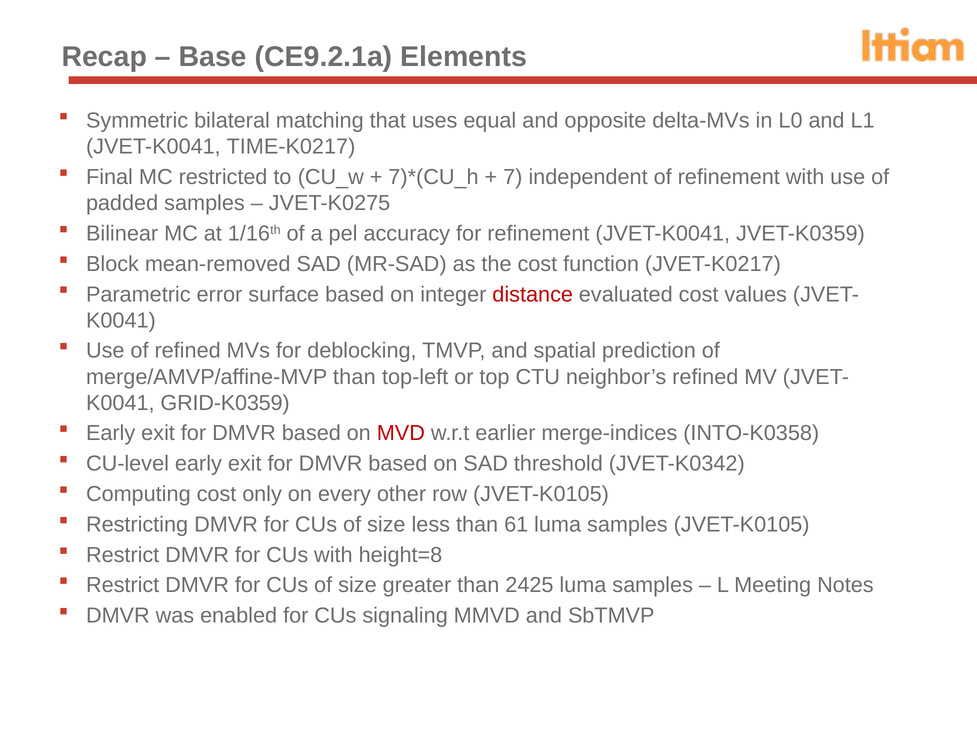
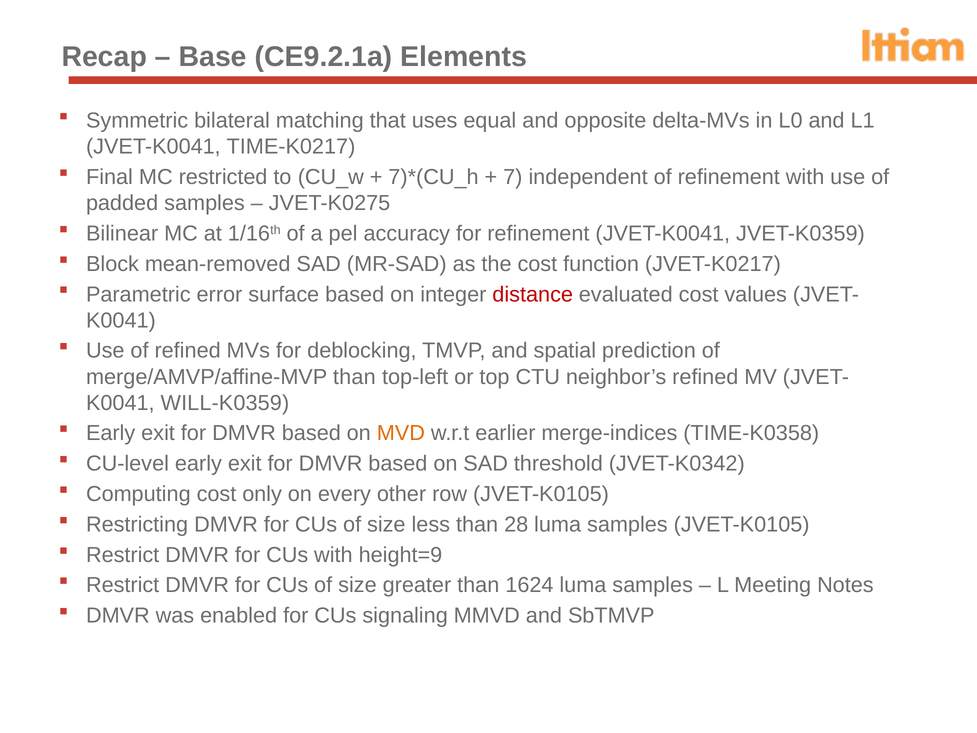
GRID-K0359: GRID-K0359 -> WILL-K0359 (225, 403)
MVD colour: red -> orange (401, 433)
INTO-K0358: INTO-K0358 -> TIME-K0358 (751, 433)
61: 61 -> 28 (516, 524)
height=8: height=8 -> height=9 (400, 555)
2425: 2425 -> 1624 (529, 585)
